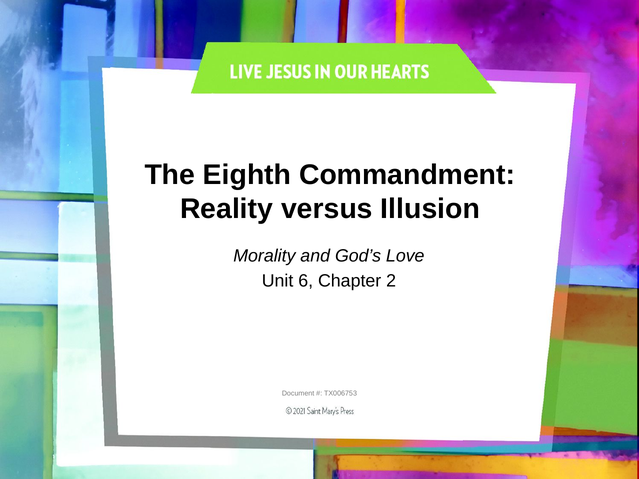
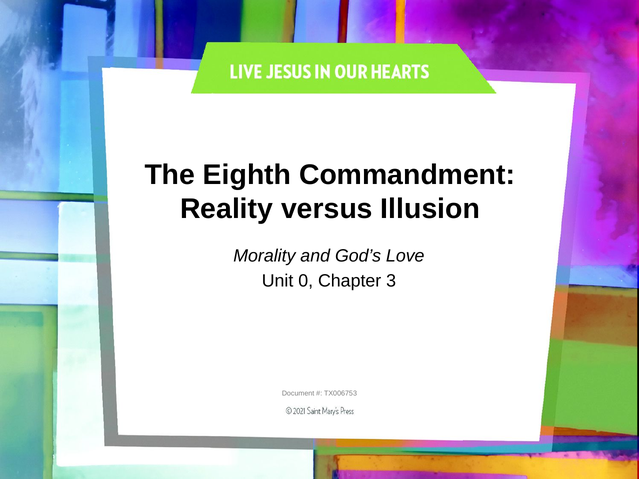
6: 6 -> 0 (306, 281)
2: 2 -> 3 (391, 281)
